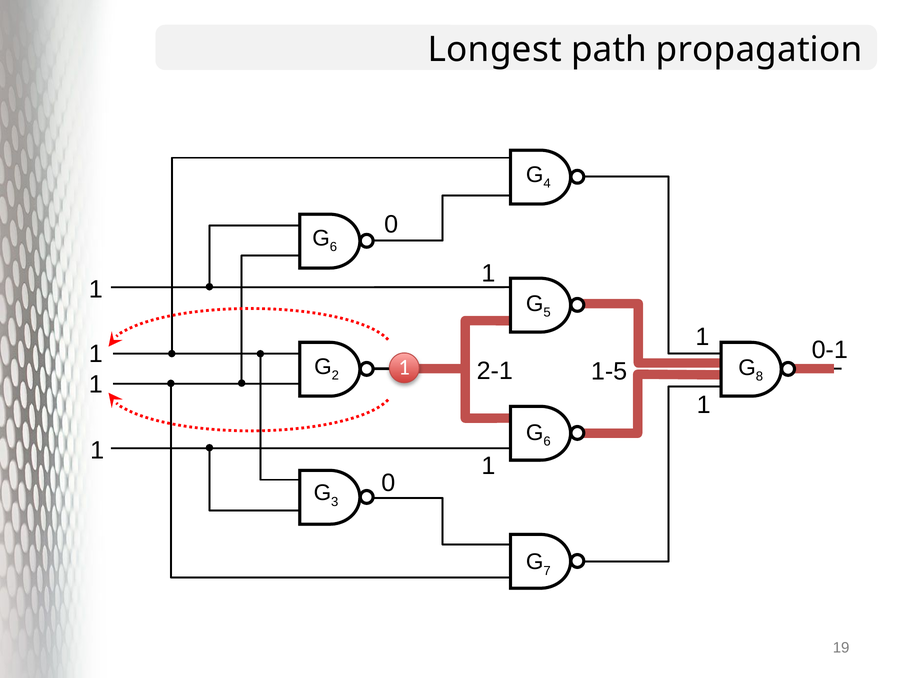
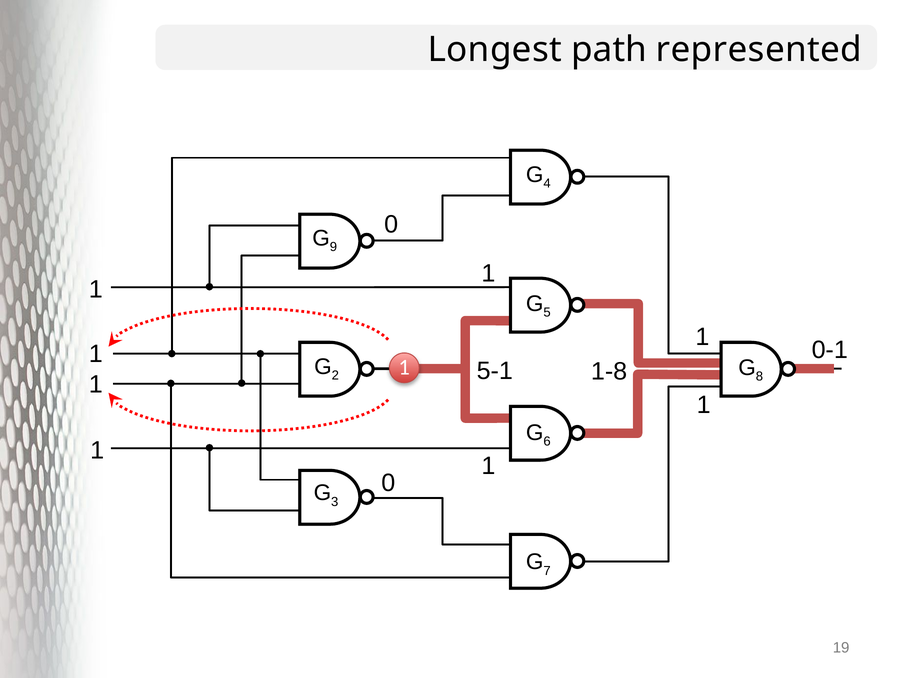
propagation: propagation -> represented (759, 50)
6: 6 -> 9 (333, 247)
2-1: 2-1 -> 5-1 (495, 371)
1-5: 1-5 -> 1-8 (609, 371)
